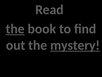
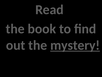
the underline: present -> none (15, 29)
